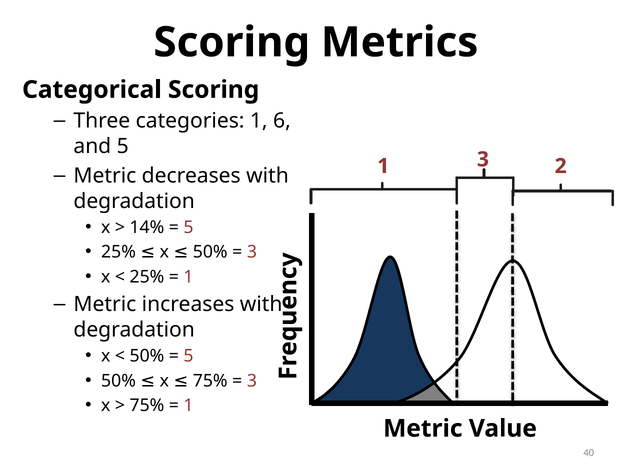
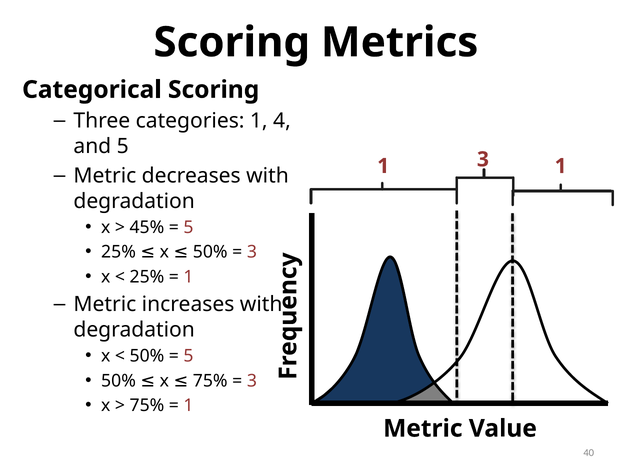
6: 6 -> 4 (282, 121)
1 2: 2 -> 1 (561, 166)
14%: 14% -> 45% (147, 228)
